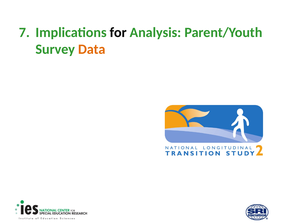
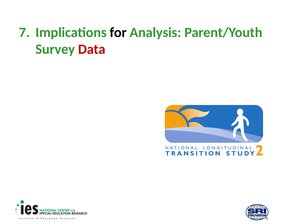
Data colour: orange -> red (92, 49)
